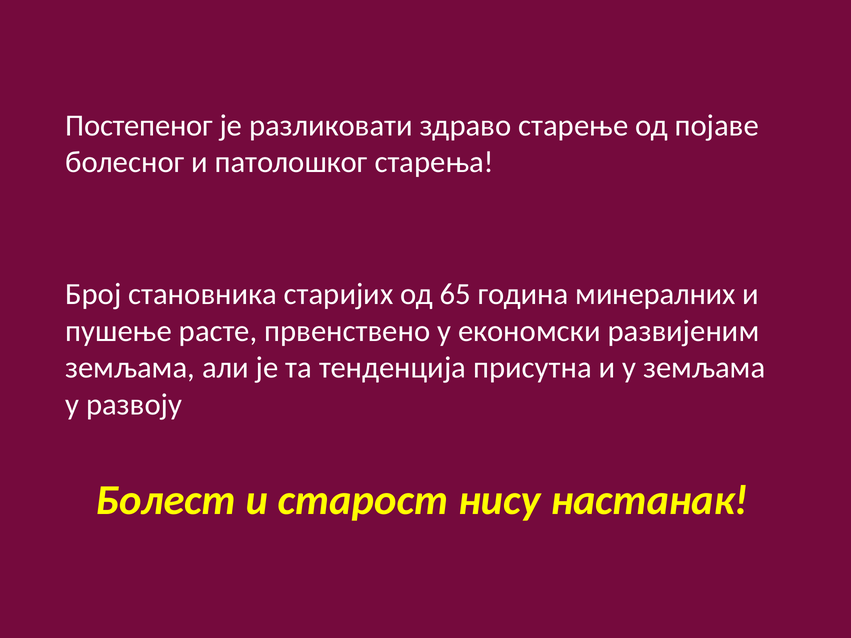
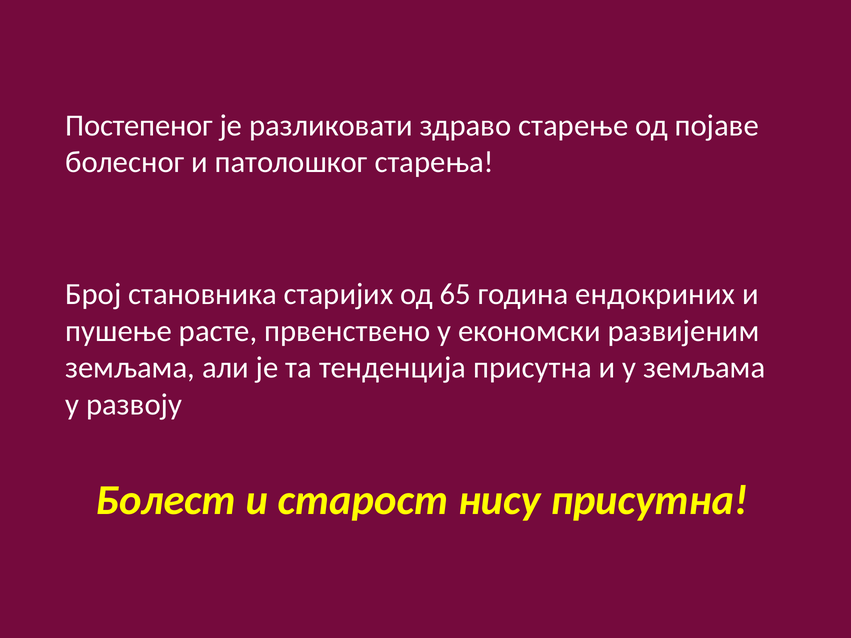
минералних: минералних -> ендокриних (655, 294)
нису настанак: настанак -> присутна (649, 501)
